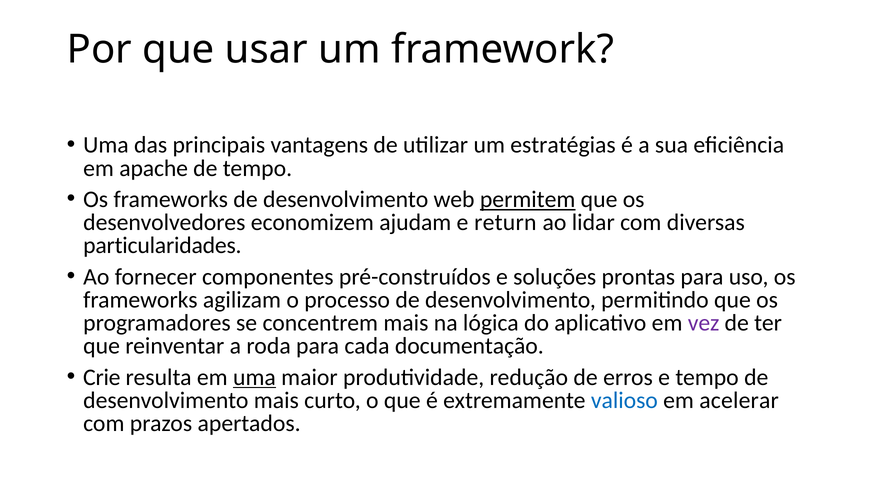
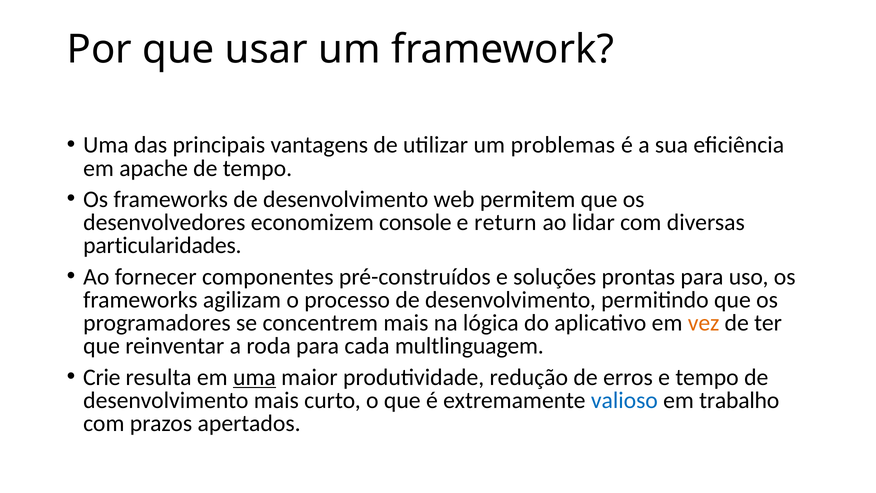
estratégias: estratégias -> problemas (563, 145)
permitem underline: present -> none (528, 199)
ajudam: ajudam -> console (415, 222)
vez colour: purple -> orange (704, 323)
documentação: documentação -> multlinguagem (469, 346)
acelerar: acelerar -> trabalho (739, 400)
